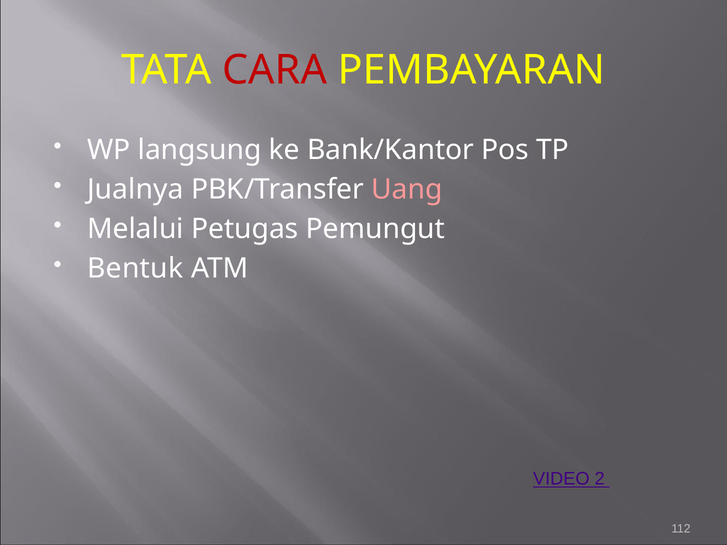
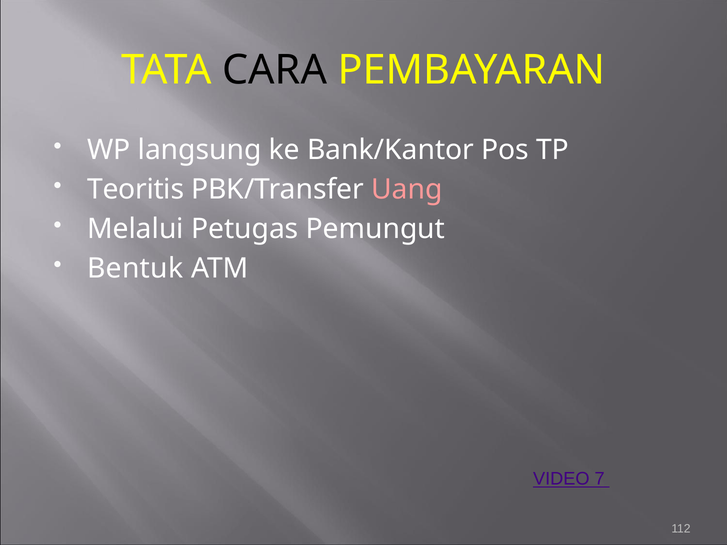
CARA colour: red -> black (275, 70)
Jualnya: Jualnya -> Teoritis (136, 189)
2: 2 -> 7 (600, 479)
